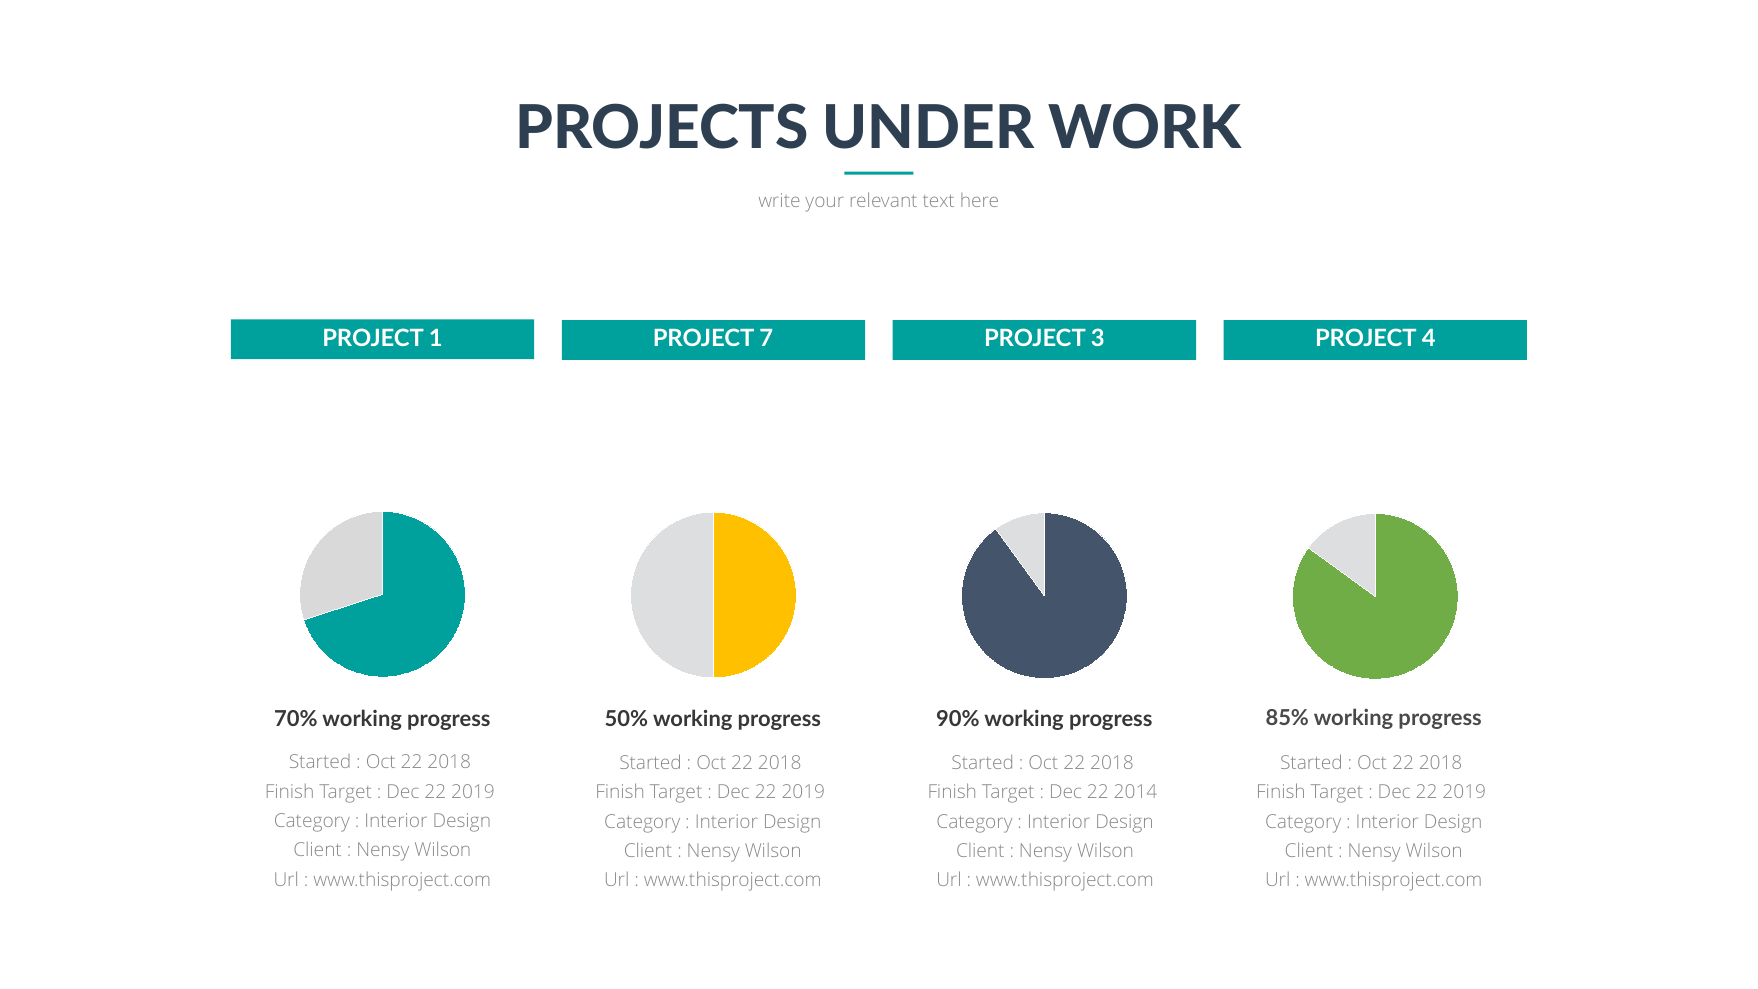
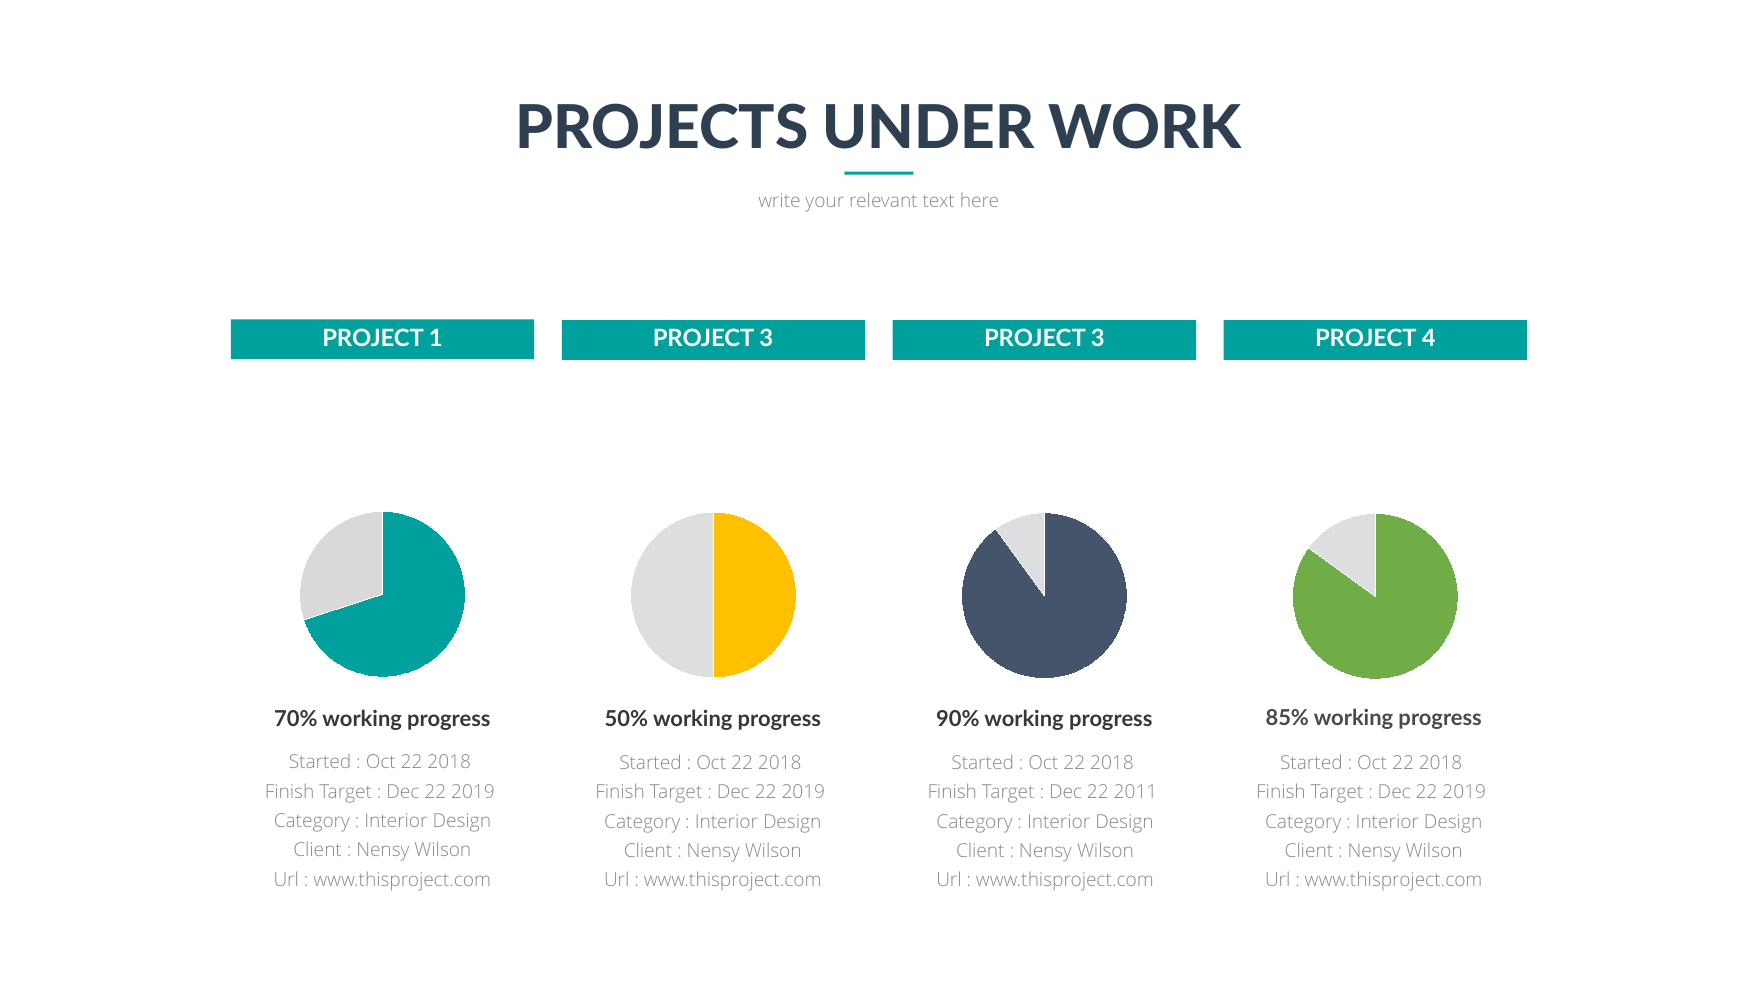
1 PROJECT 7: 7 -> 3 (766, 339)
2014: 2014 -> 2011 (1136, 792)
